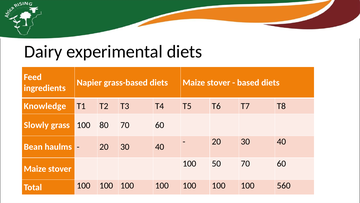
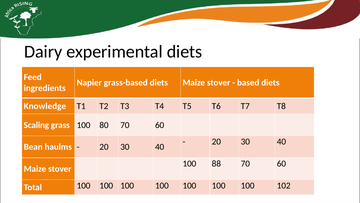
Slowly: Slowly -> Scaling (36, 125)
50: 50 -> 88 (216, 163)
560: 560 -> 102 (284, 185)
